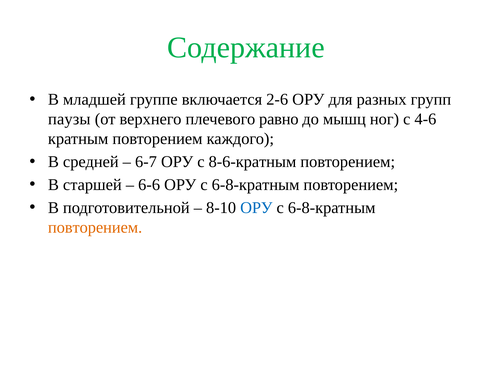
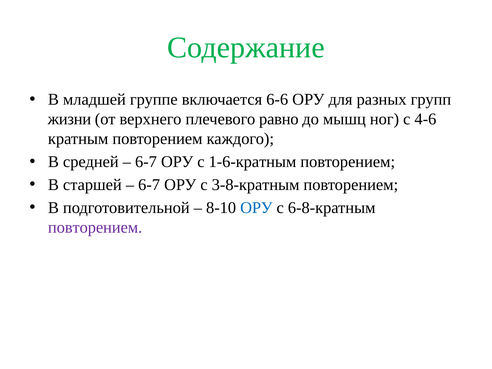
2-6: 2-6 -> 6-6 (277, 100)
паузы: паузы -> жизни (69, 119)
8-6-кратным: 8-6-кратным -> 1-6-кратным (252, 162)
6-6: 6-6 -> 6-7 (149, 185)
6-8-кратным: 6-8-кратным -> 3-8-кратным (256, 185)
повторением colour: orange -> purple (95, 227)
